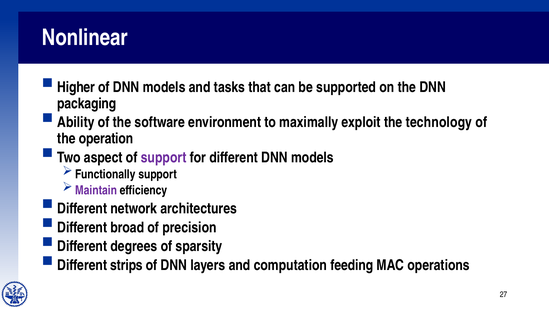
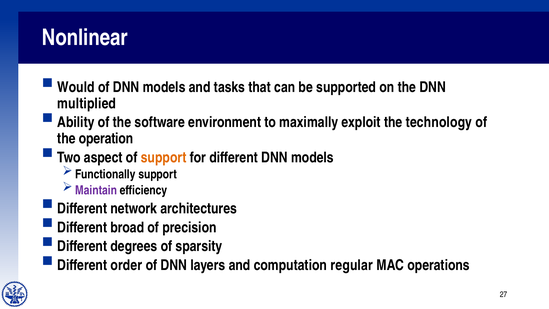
Higher: Higher -> Would (76, 87)
packaging: packaging -> multiplied (87, 103)
support colour: purple -> orange (164, 157)
strips: strips -> order (126, 265)
feeding: feeding -> regular (352, 265)
